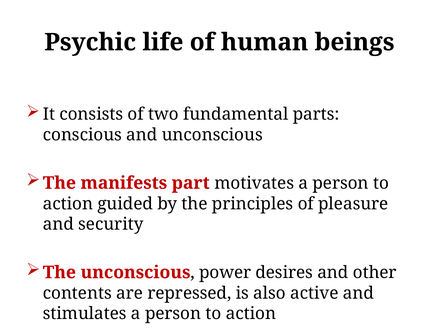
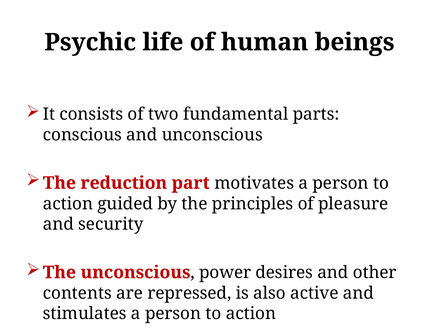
manifests: manifests -> reduction (124, 183)
